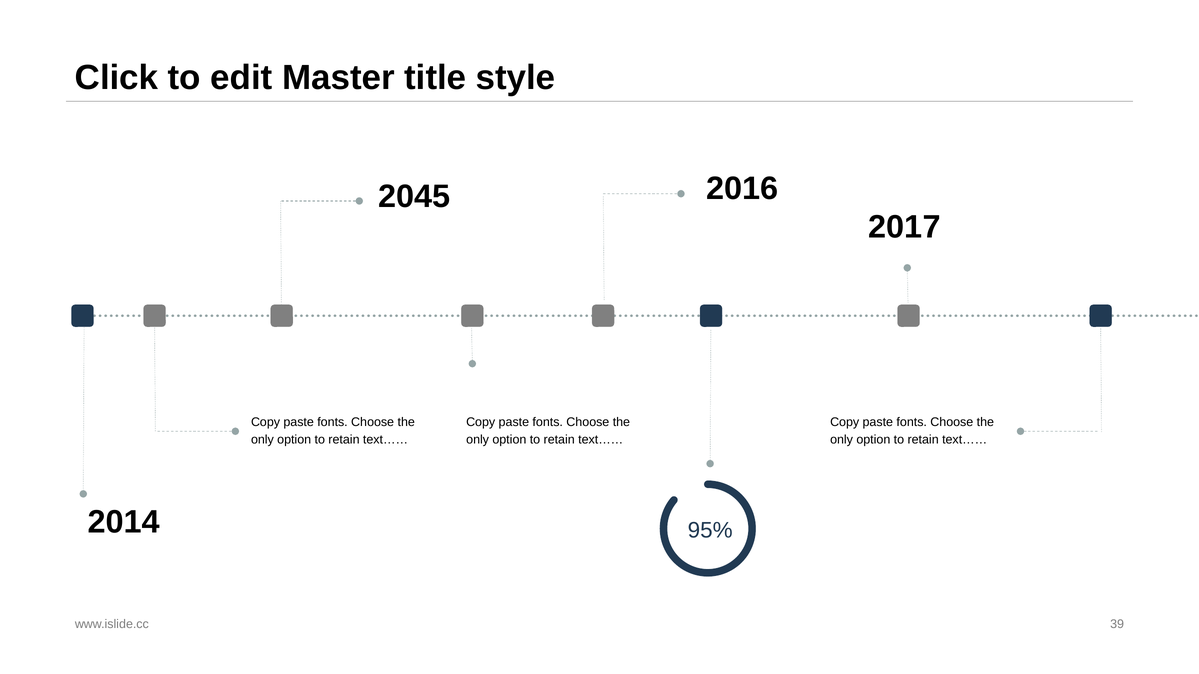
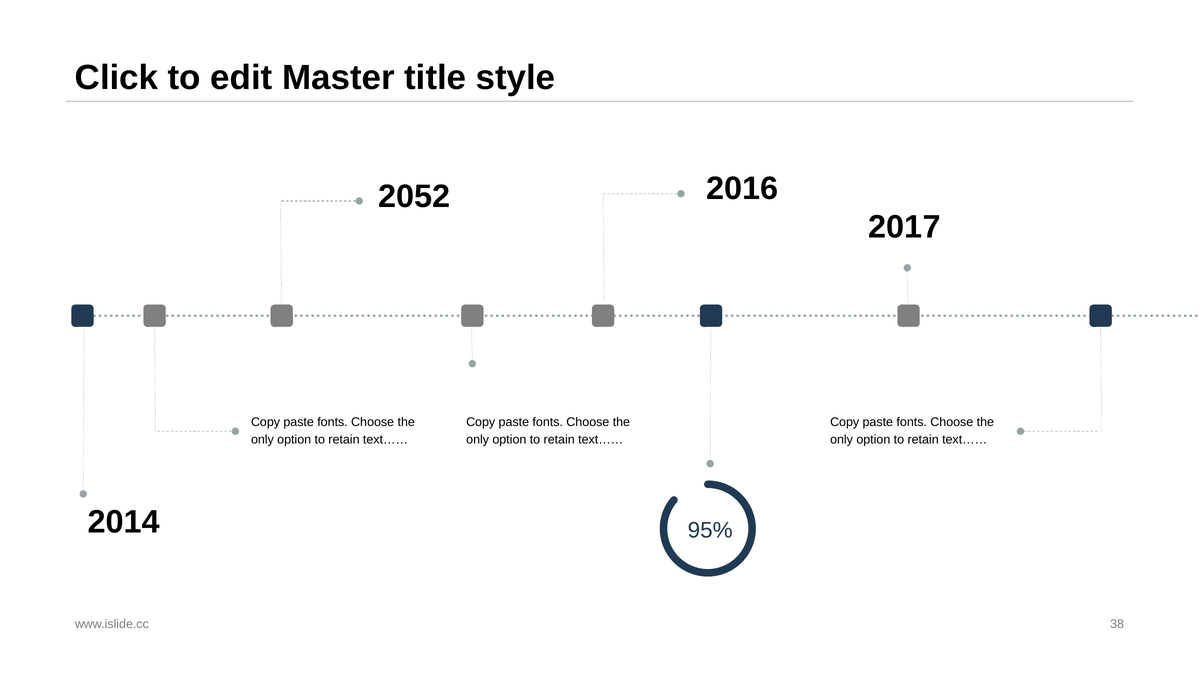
2045: 2045 -> 2052 (414, 196)
39: 39 -> 38 (1117, 625)
